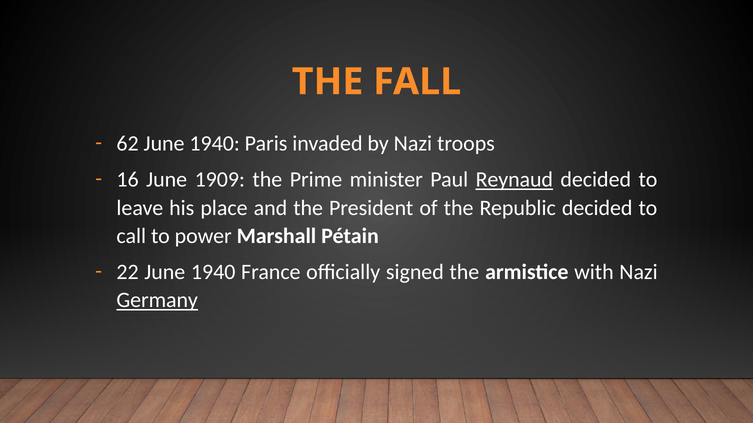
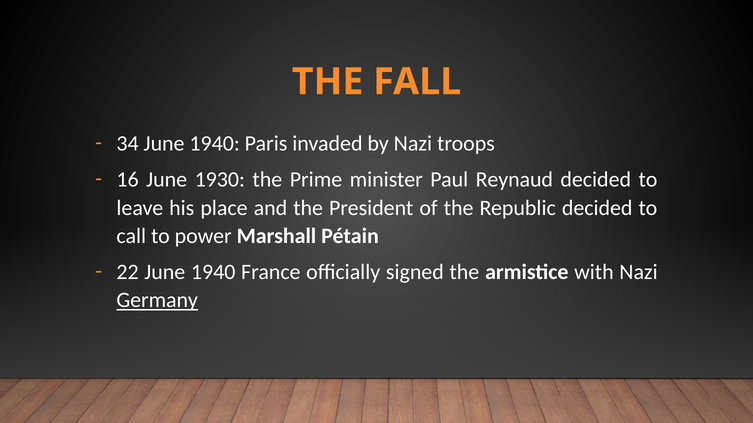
62: 62 -> 34 (128, 144)
1909: 1909 -> 1930 (220, 180)
Reynaud underline: present -> none (514, 180)
